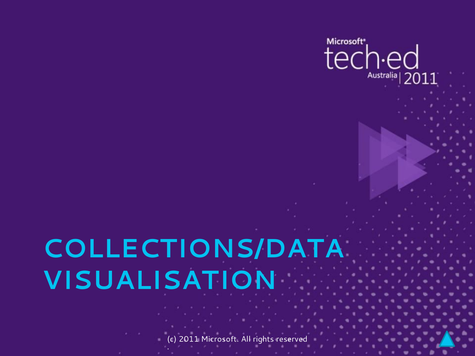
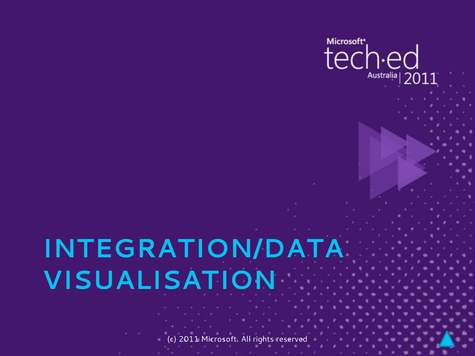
COLLECTIONS/DATA: COLLECTIONS/DATA -> INTEGRATION/DATA (193, 249)
